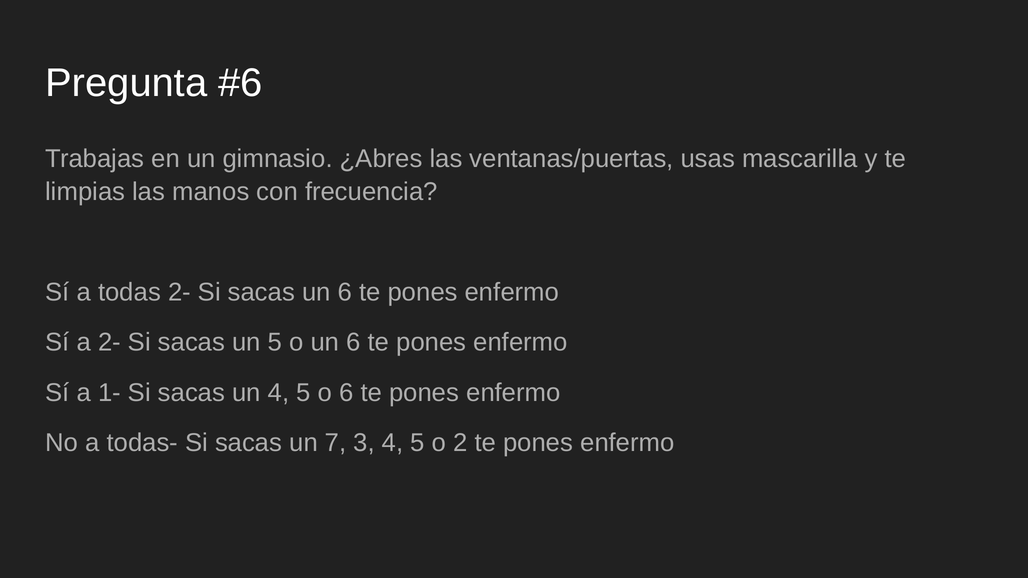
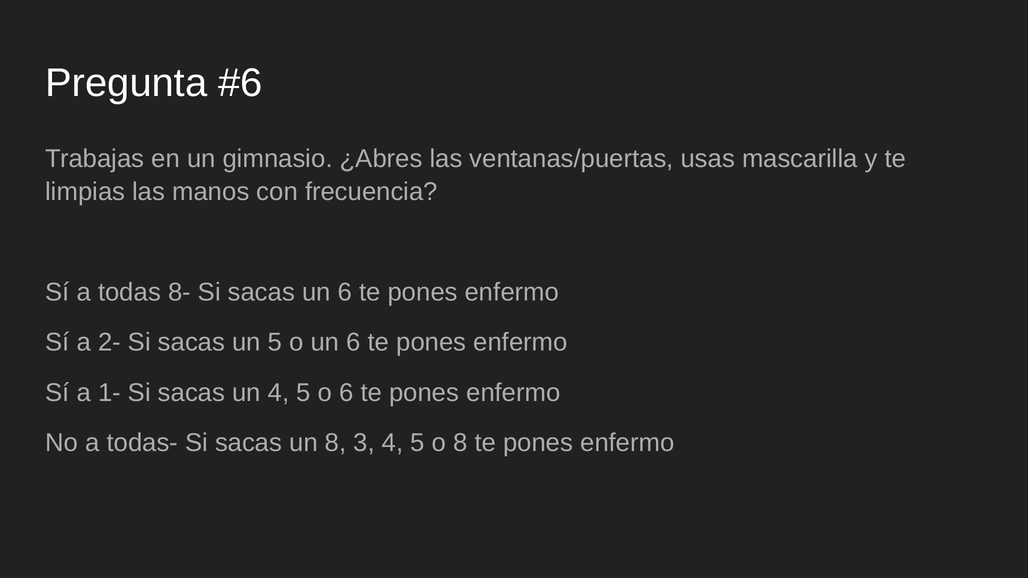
todas 2-: 2- -> 8- (179, 292)
un 7: 7 -> 8 (336, 443)
o 2: 2 -> 8 (460, 443)
